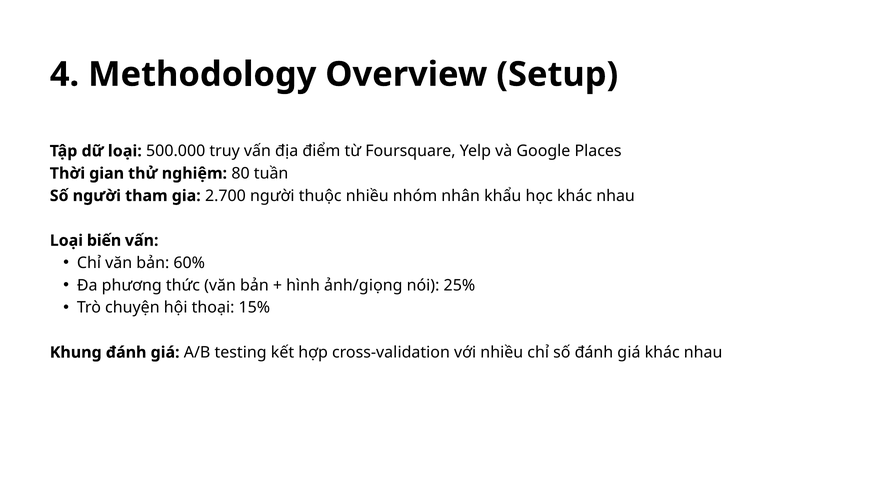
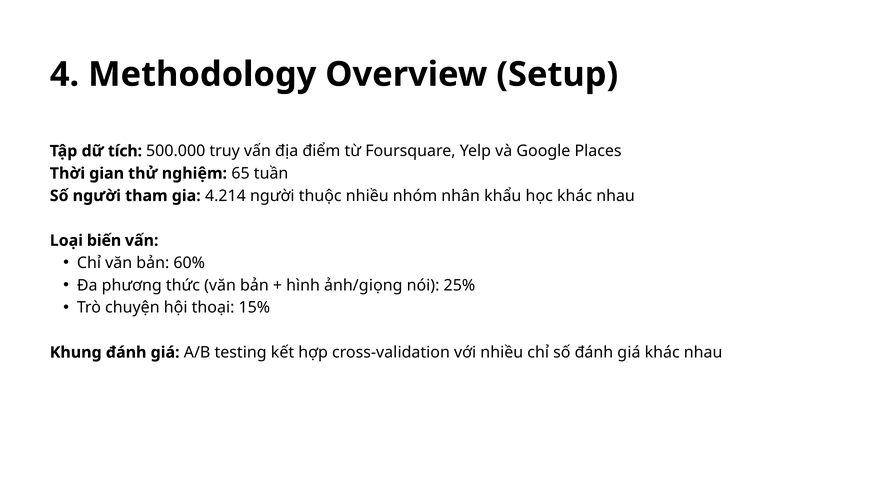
dữ loại: loại -> tích (125, 151)
80: 80 -> 65 (241, 173)
2.700: 2.700 -> 4.214 (225, 196)
